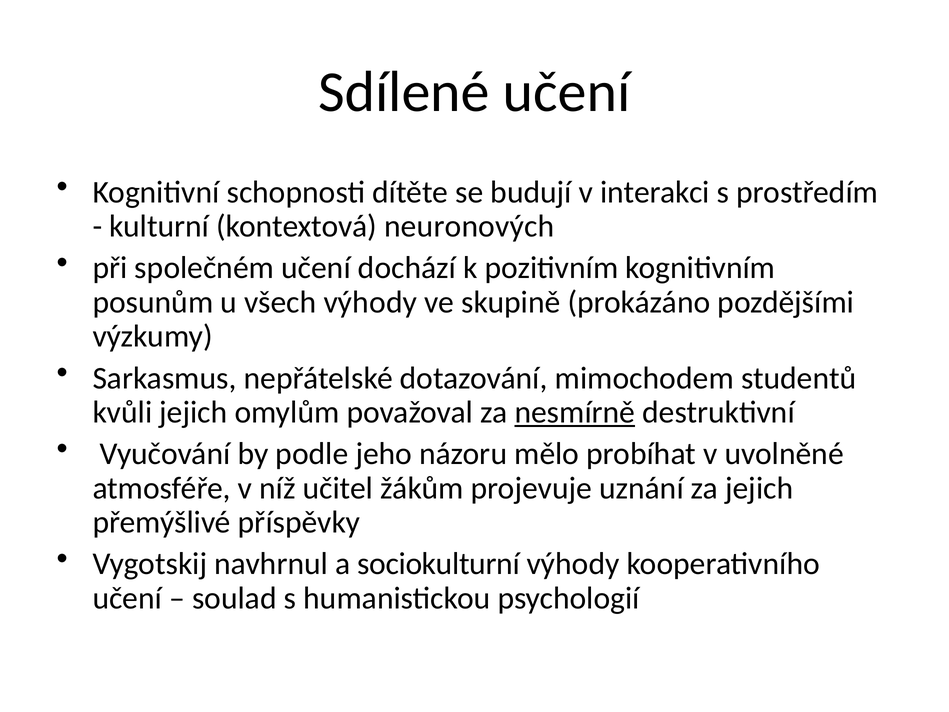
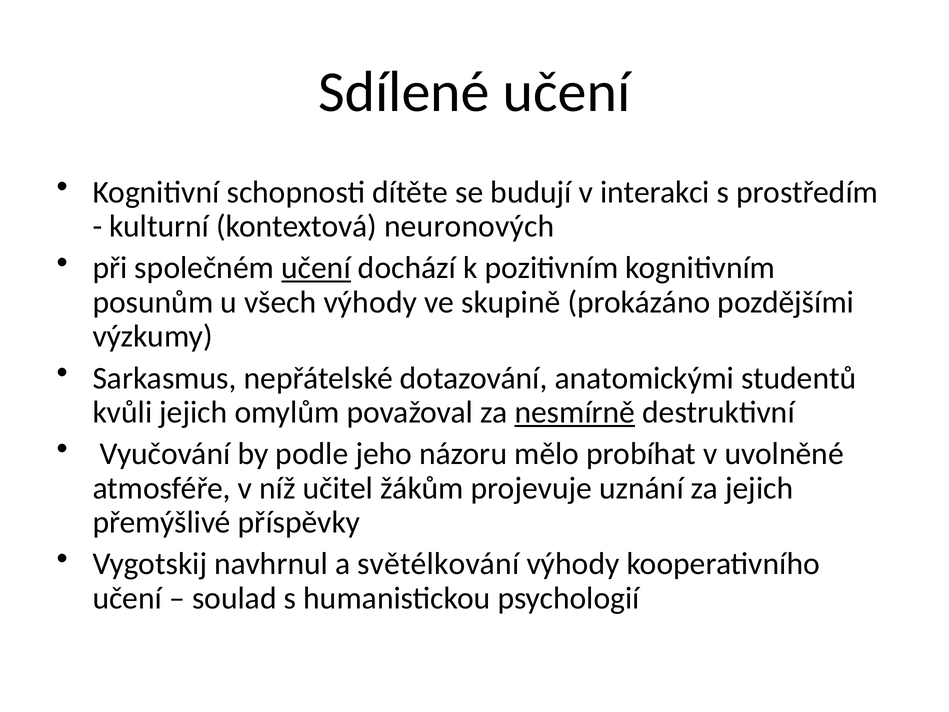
učení underline: none -> present (316, 268)
mimochodem: mimochodem -> anatomickými (644, 378)
sociokulturní: sociokulturní -> světélkování (438, 564)
